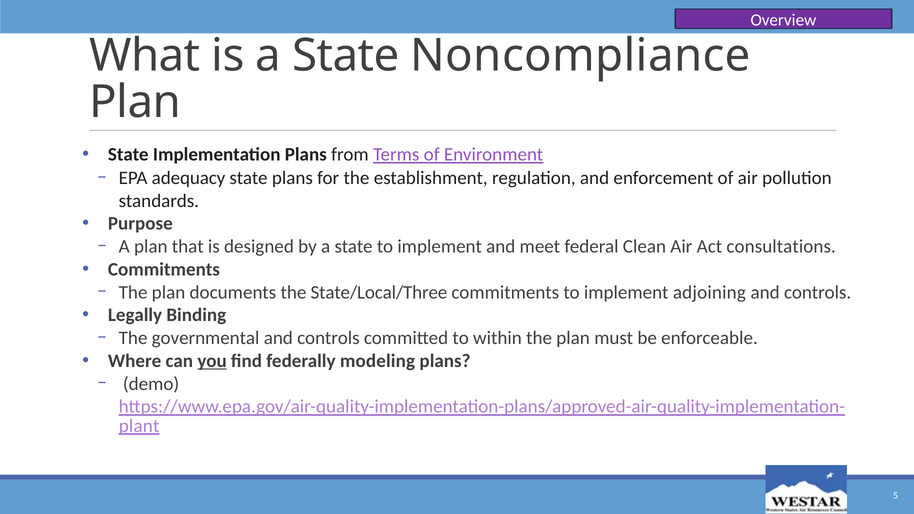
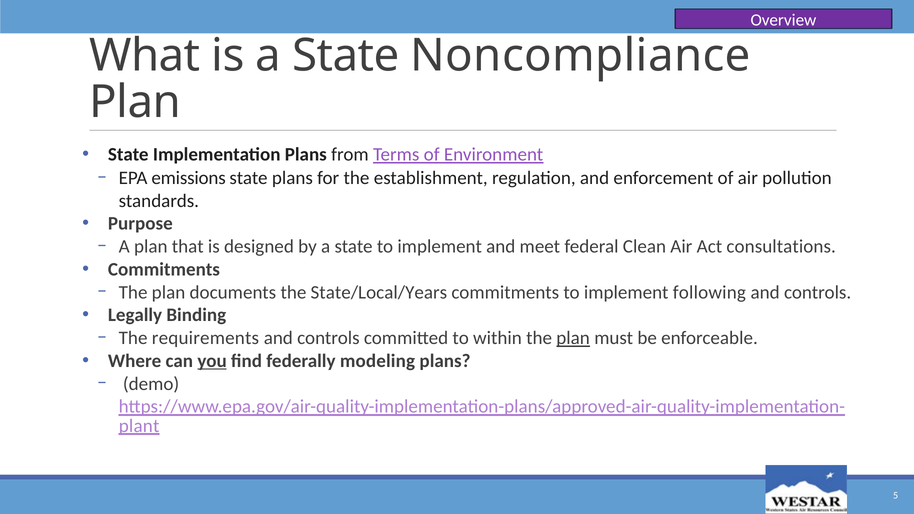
adequacy: adequacy -> emissions (189, 178)
State/Local/Three: State/Local/Three -> State/Local/Years (379, 292)
adjoining: adjoining -> following (709, 292)
governmental: governmental -> requirements (205, 338)
plan underline: none -> present (573, 338)
